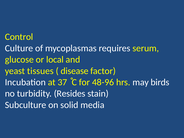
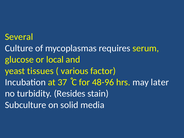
Control: Control -> Several (19, 37)
disease: disease -> various (75, 71)
birds: birds -> later (160, 82)
